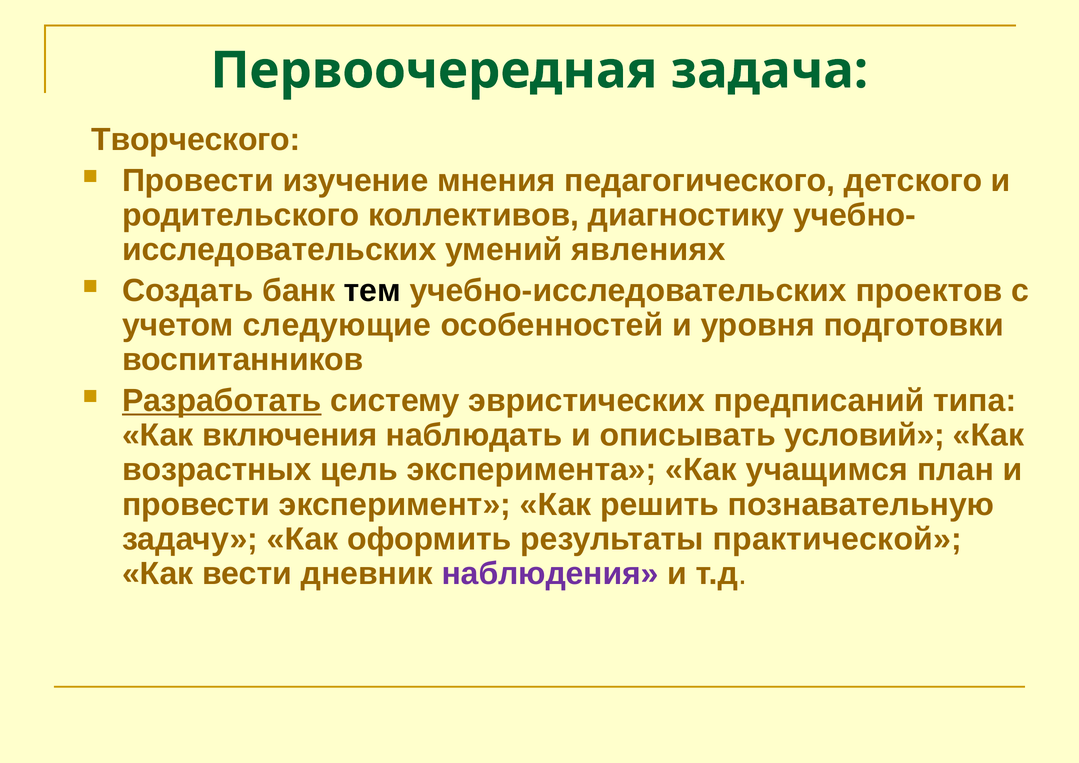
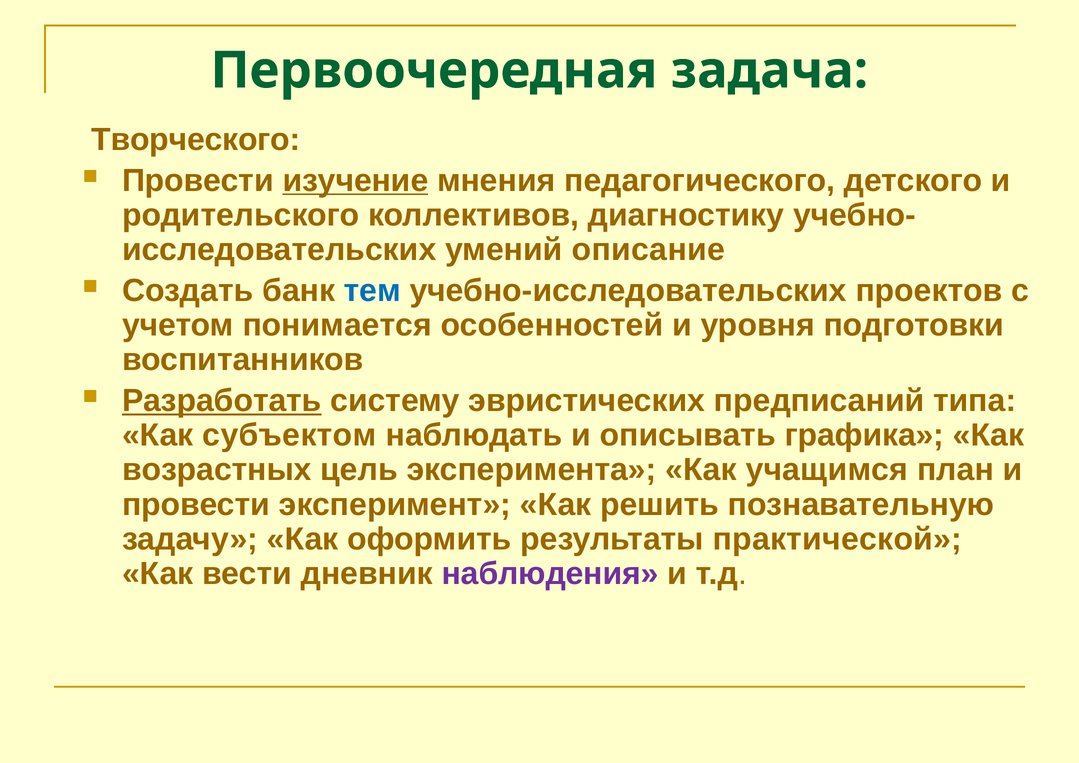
изучение underline: none -> present (355, 180)
явлениях: явлениях -> описание (648, 250)
тем colour: black -> blue (372, 291)
следующие: следующие -> понимается (337, 325)
включения: включения -> субъектом (289, 435)
условий: условий -> графика (864, 435)
